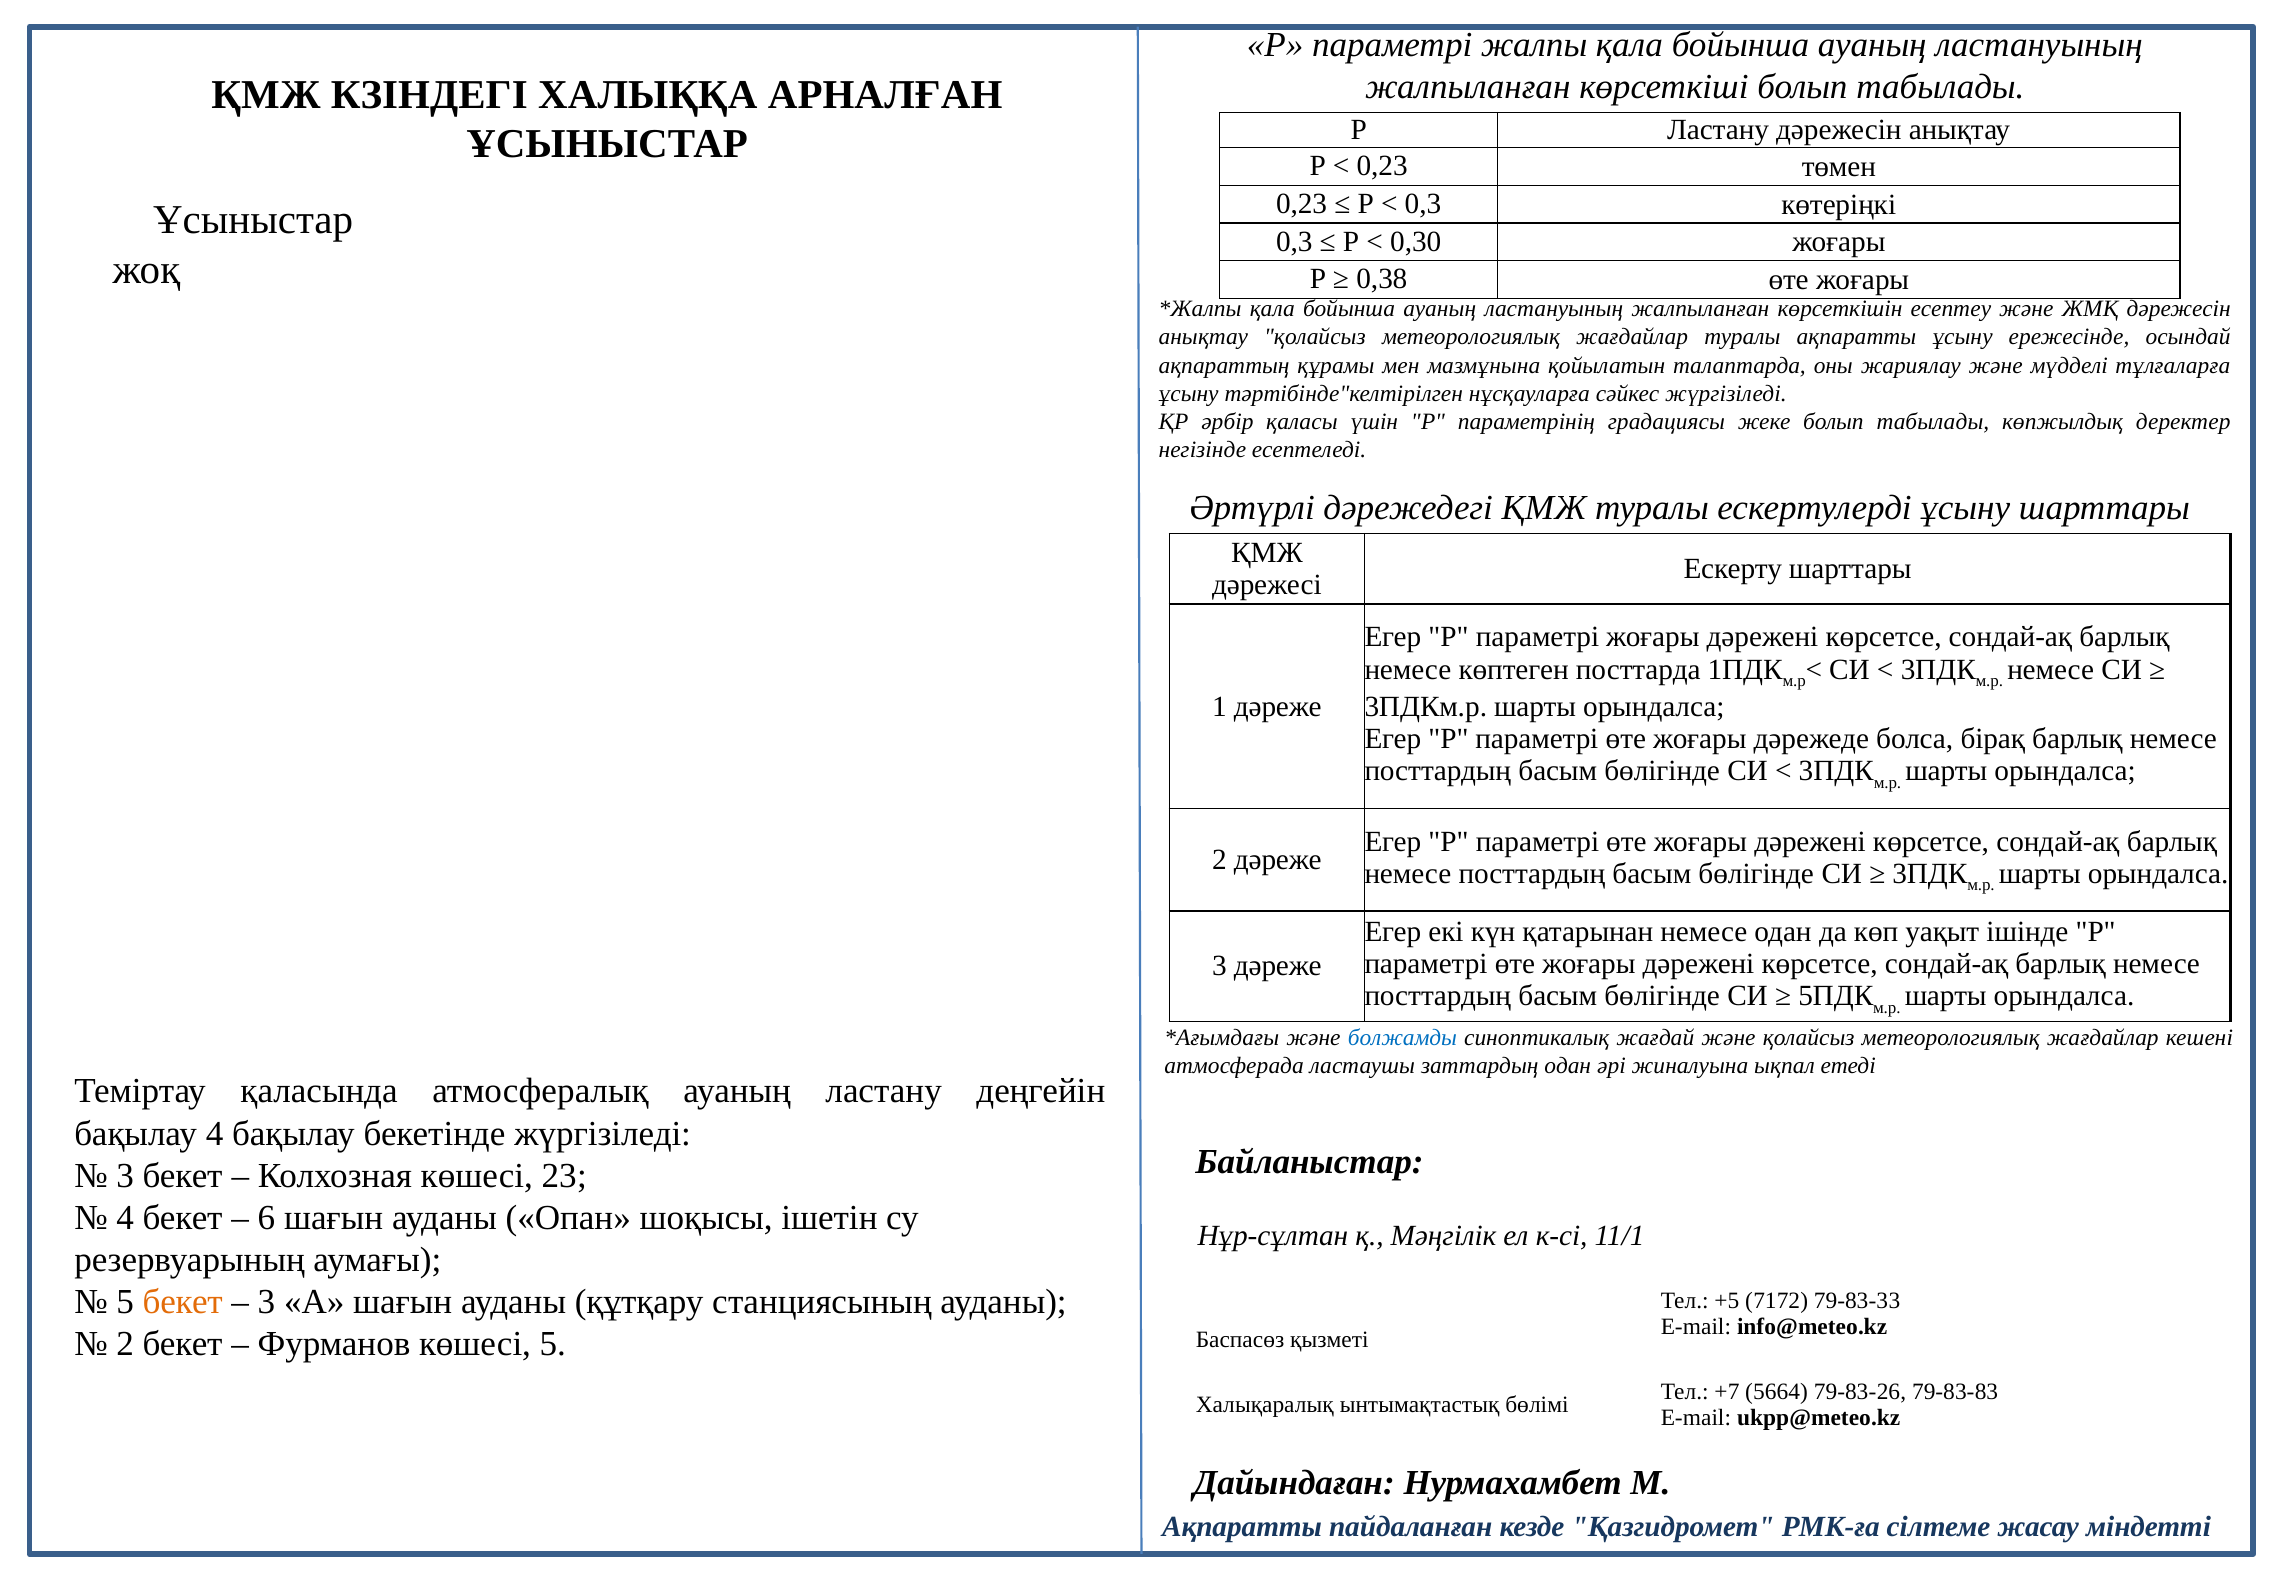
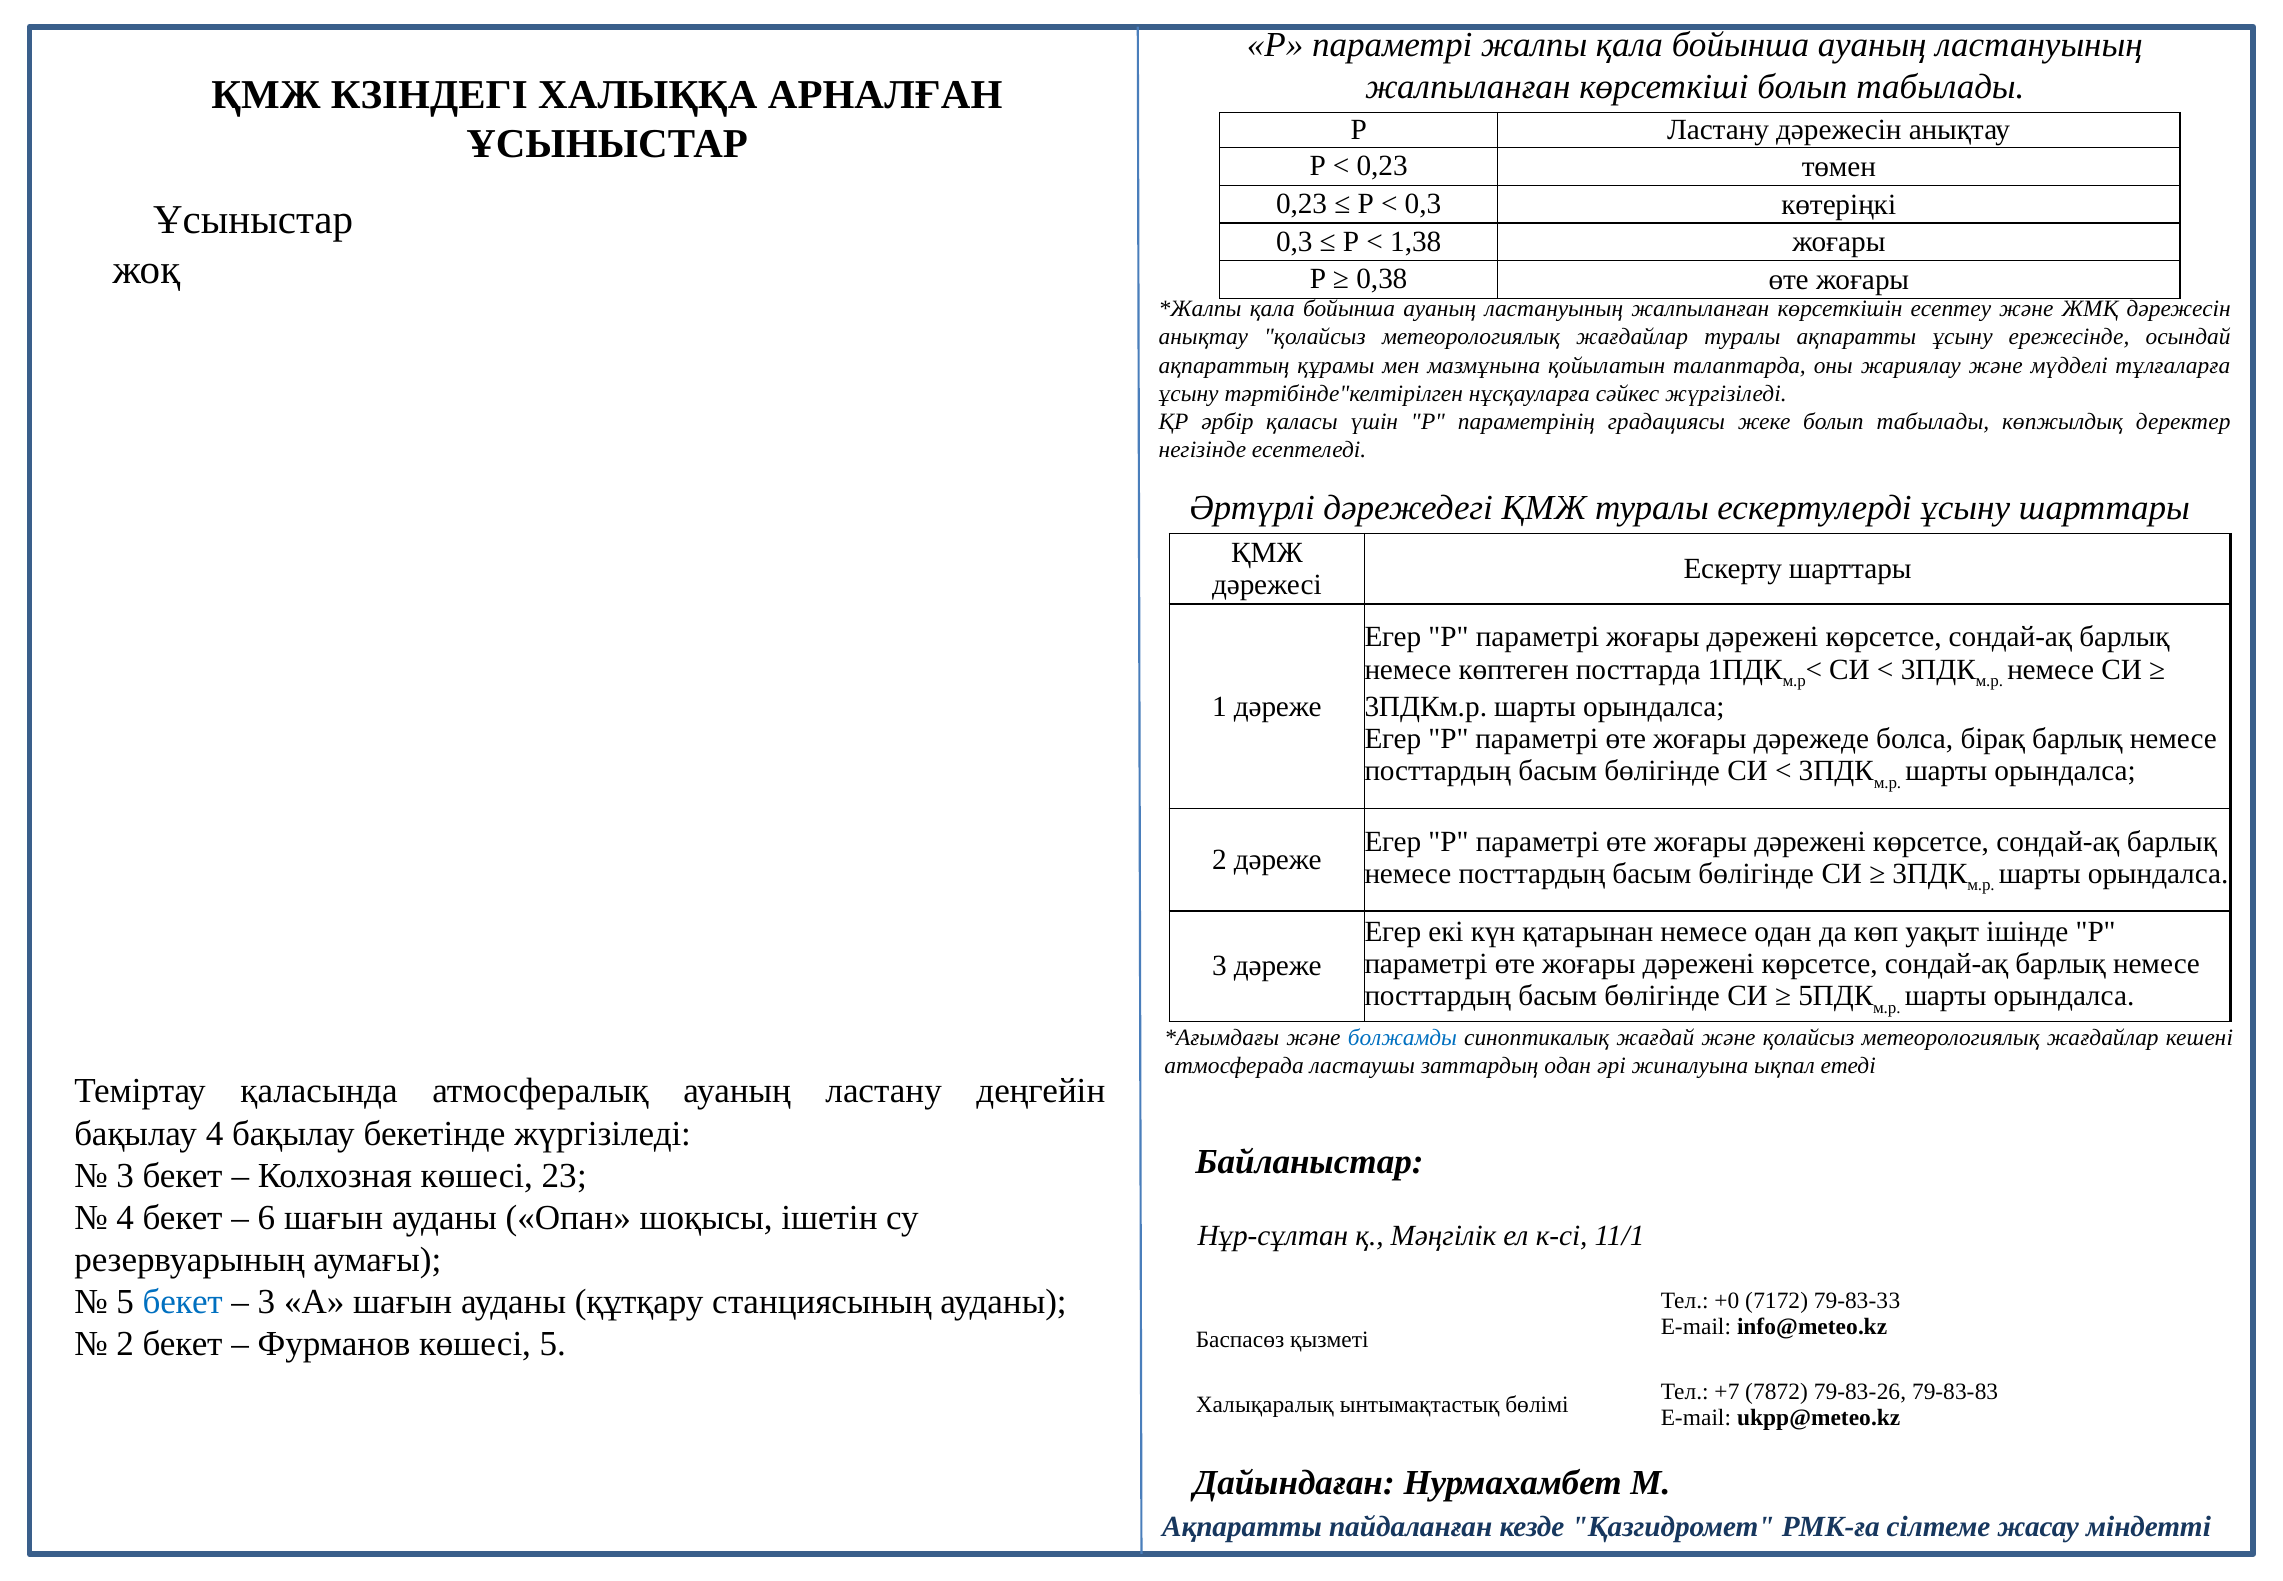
0,30: 0,30 -> 1,38 (1416, 242)
бекет colour: orange -> blue (183, 1302)
+5: +5 -> +0 (1727, 1300)
5664: 5664 -> 7872 (1777, 1391)
